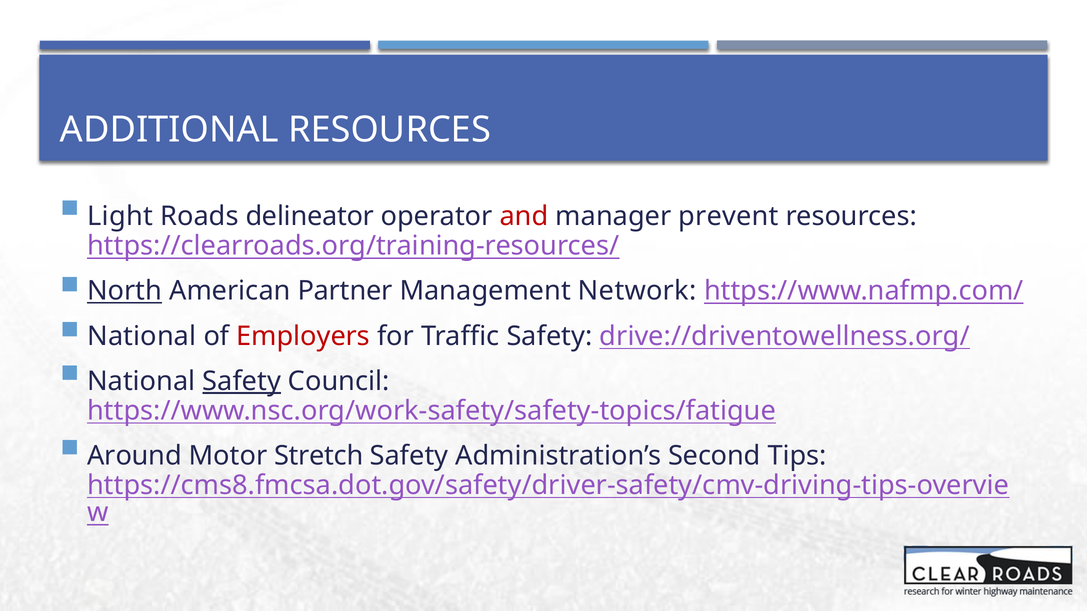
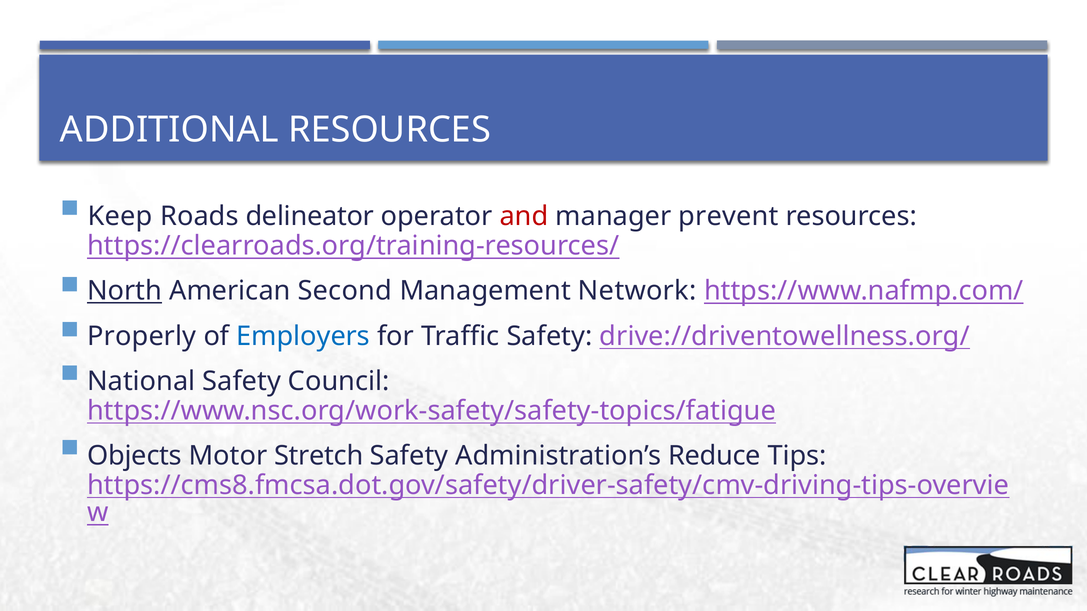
Light: Light -> Keep (120, 217)
Partner: Partner -> Second (345, 291)
National: National -> Properly (142, 336)
Employers colour: red -> blue (303, 336)
Safety underline: present -> none (242, 382)
Around: Around -> Objects (135, 456)
Second: Second -> Reduce (714, 456)
